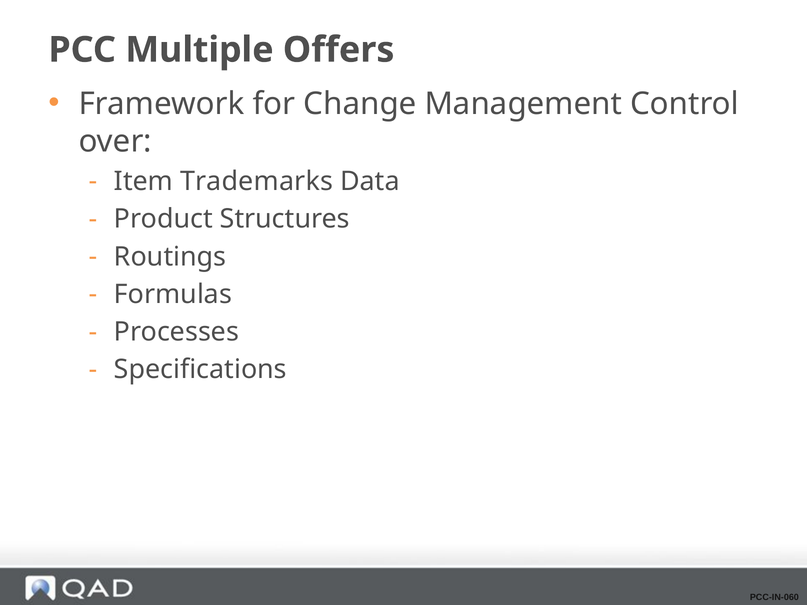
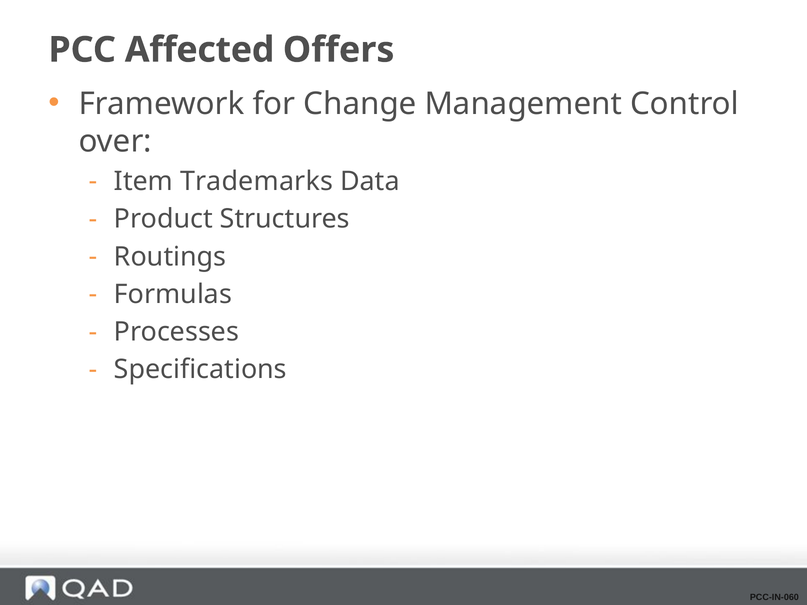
Multiple: Multiple -> Affected (200, 50)
